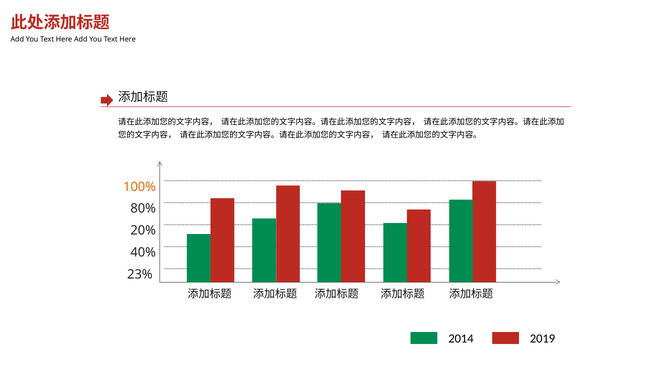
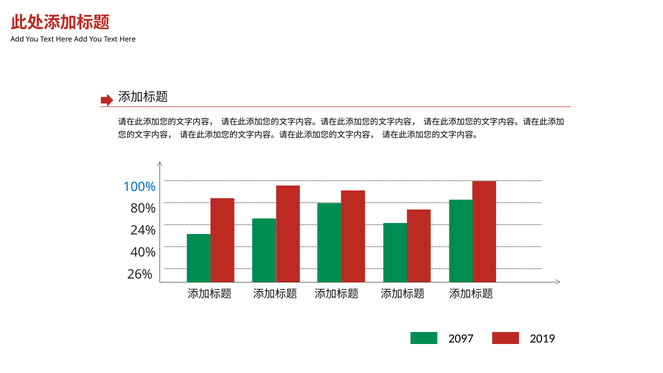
100% colour: orange -> blue (140, 187)
20%: 20% -> 24% (143, 231)
23%: 23% -> 26% (140, 274)
2014: 2014 -> 2097 (461, 339)
